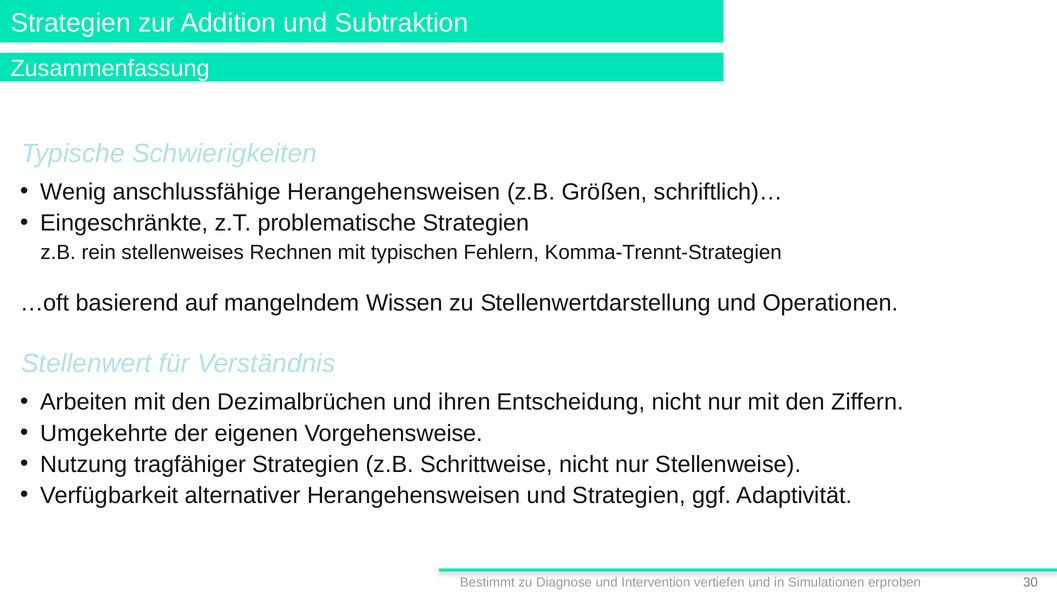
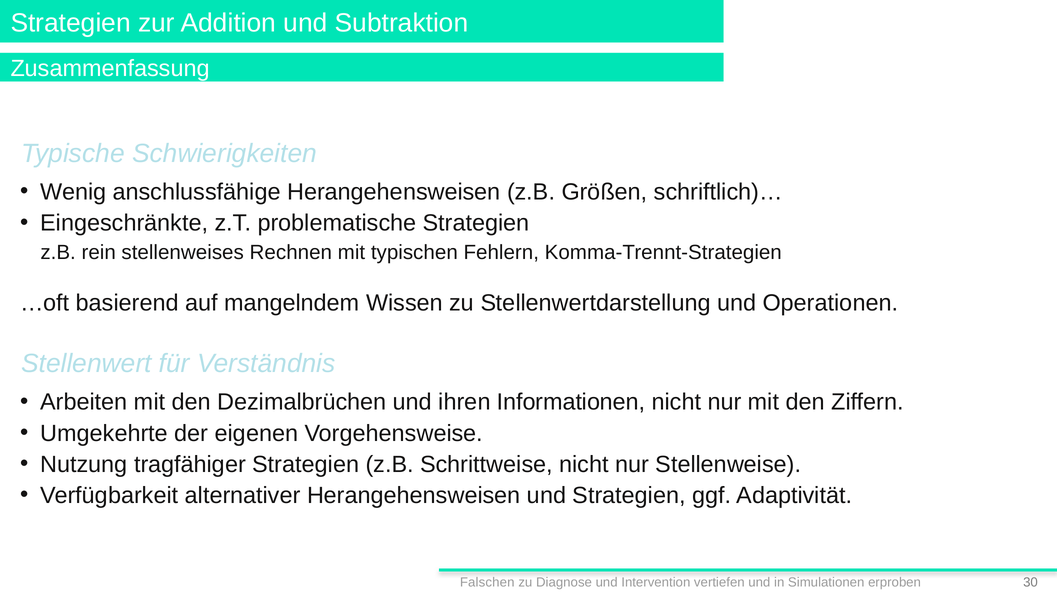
Entscheidung: Entscheidung -> Informationen (571, 403)
Bestimmt: Bestimmt -> Falschen (487, 583)
